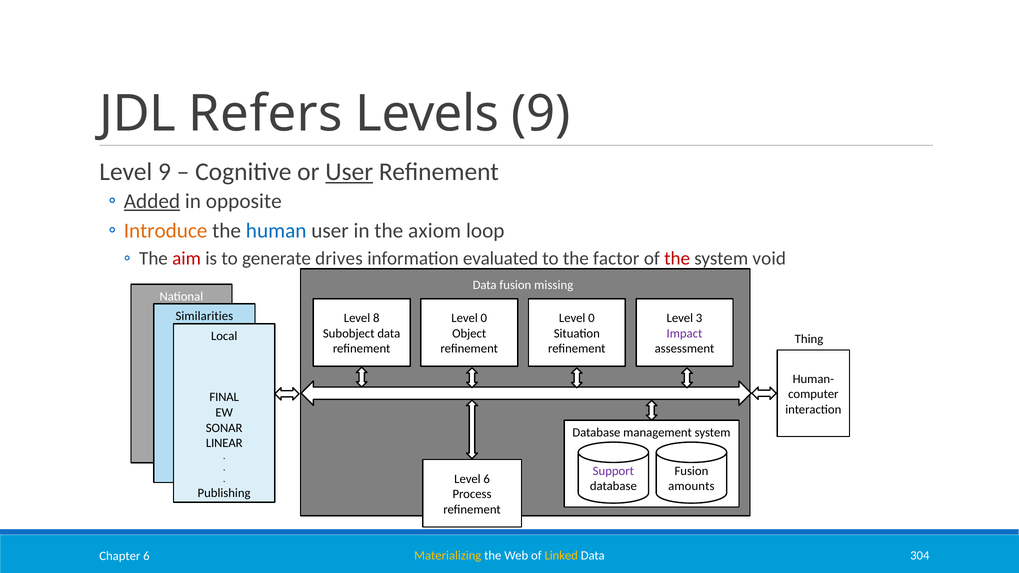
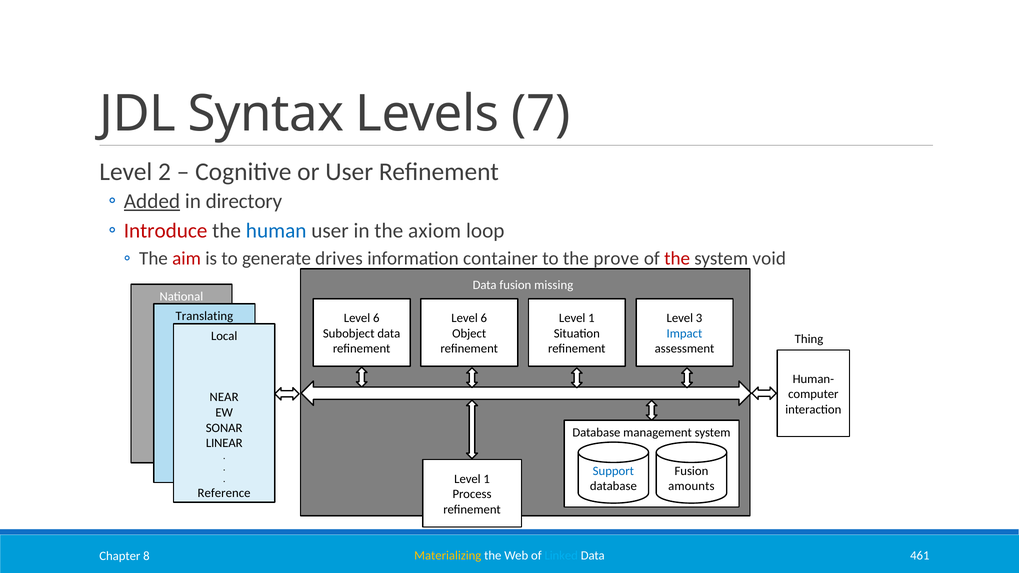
Refers: Refers -> Syntax (266, 114)
Levels 9: 9 -> 7 (541, 114)
Level 9: 9 -> 2 (165, 172)
User underline: present -> none (349, 172)
opposite: opposite -> directory (244, 201)
Introduce colour: orange -> red (166, 231)
evaluated: evaluated -> container (500, 259)
factor: factor -> prove (616, 259)
Similarities: Similarities -> Translating (204, 316)
8: 8 -> 6 (376, 318)
0: 0 -> 6 (484, 318)
0: 0 -> 1 (591, 318)
Impact colour: purple -> blue (684, 333)
FINAL: FINAL -> NEAR (224, 397)
Support colour: purple -> blue (613, 471)
6: 6 -> 1 (487, 479)
Publishing: Publishing -> Reference (224, 493)
Linked colour: yellow -> light blue (561, 556)
304: 304 -> 461 (920, 556)
Chapter 6: 6 -> 8 (146, 556)
